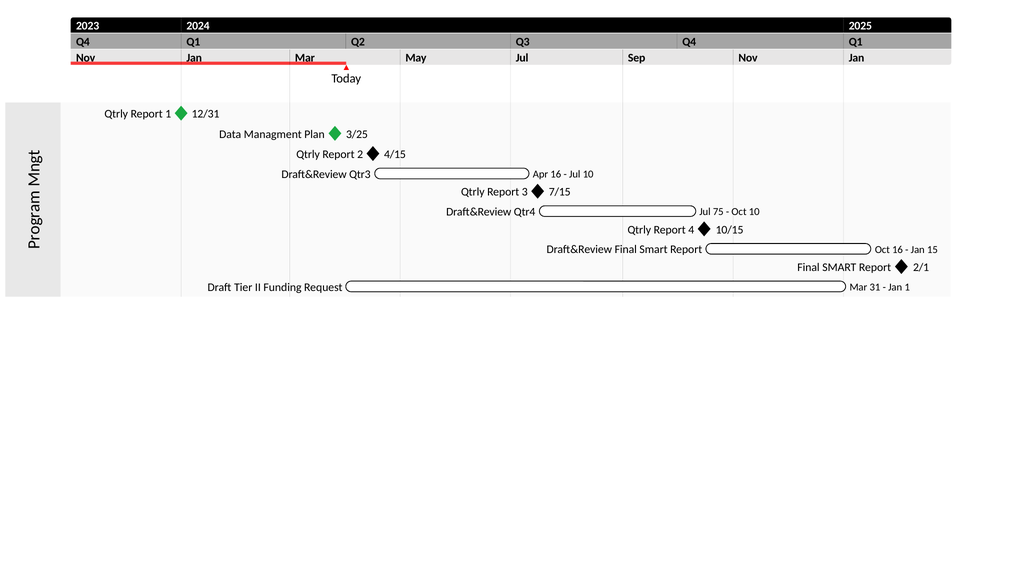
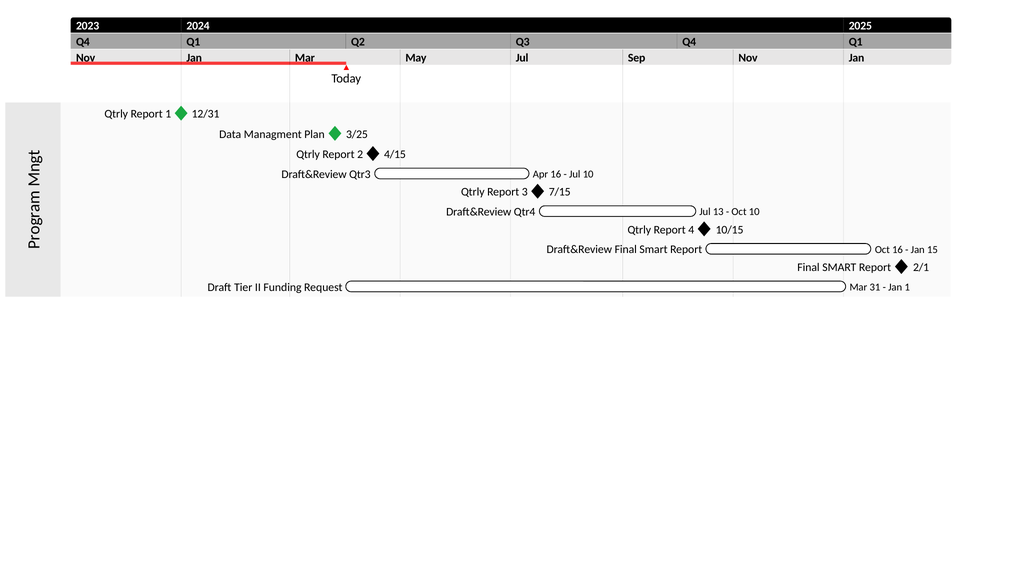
75: 75 -> 13 (718, 212)
